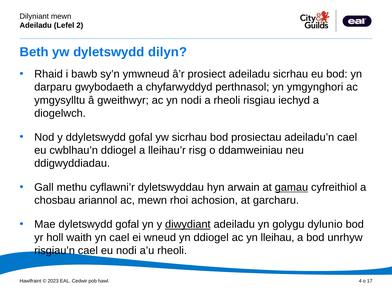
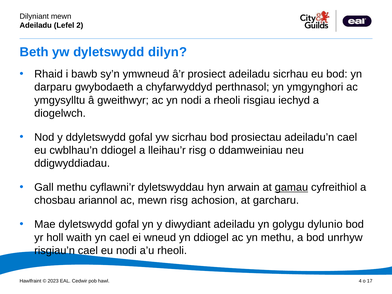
mewn rhoi: rhoi -> risg (179, 200)
diwydiant underline: present -> none (188, 224)
yn lleihau: lleihau -> methu (277, 237)
